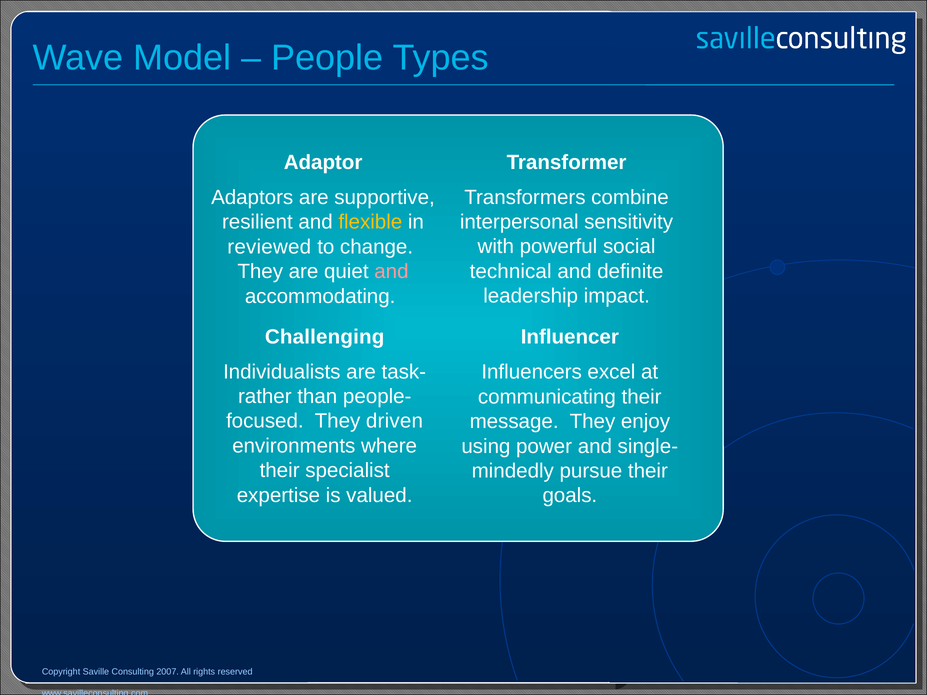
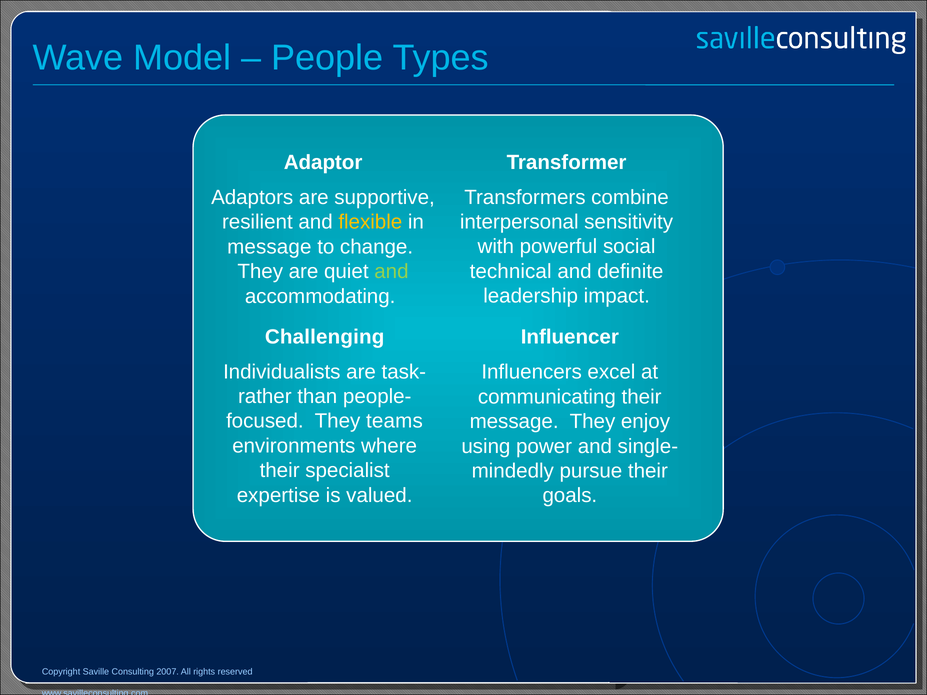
reviewed: reviewed -> message (269, 247)
and colour: pink -> light green (391, 272)
driven: driven -> teams (394, 421)
